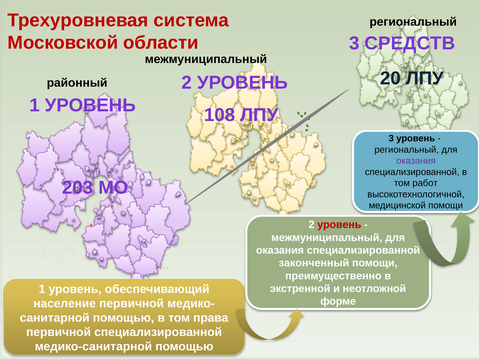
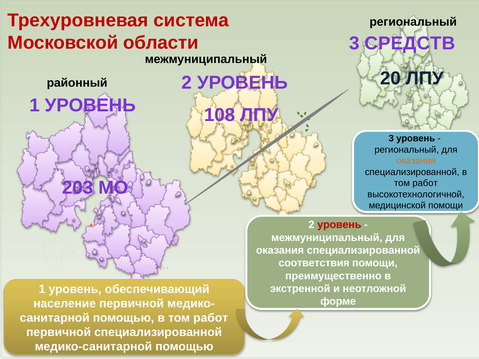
оказания colour: purple -> orange (416, 161)
законченный: законченный -> соответствия (314, 263)
помощью в том права: права -> работ (211, 318)
